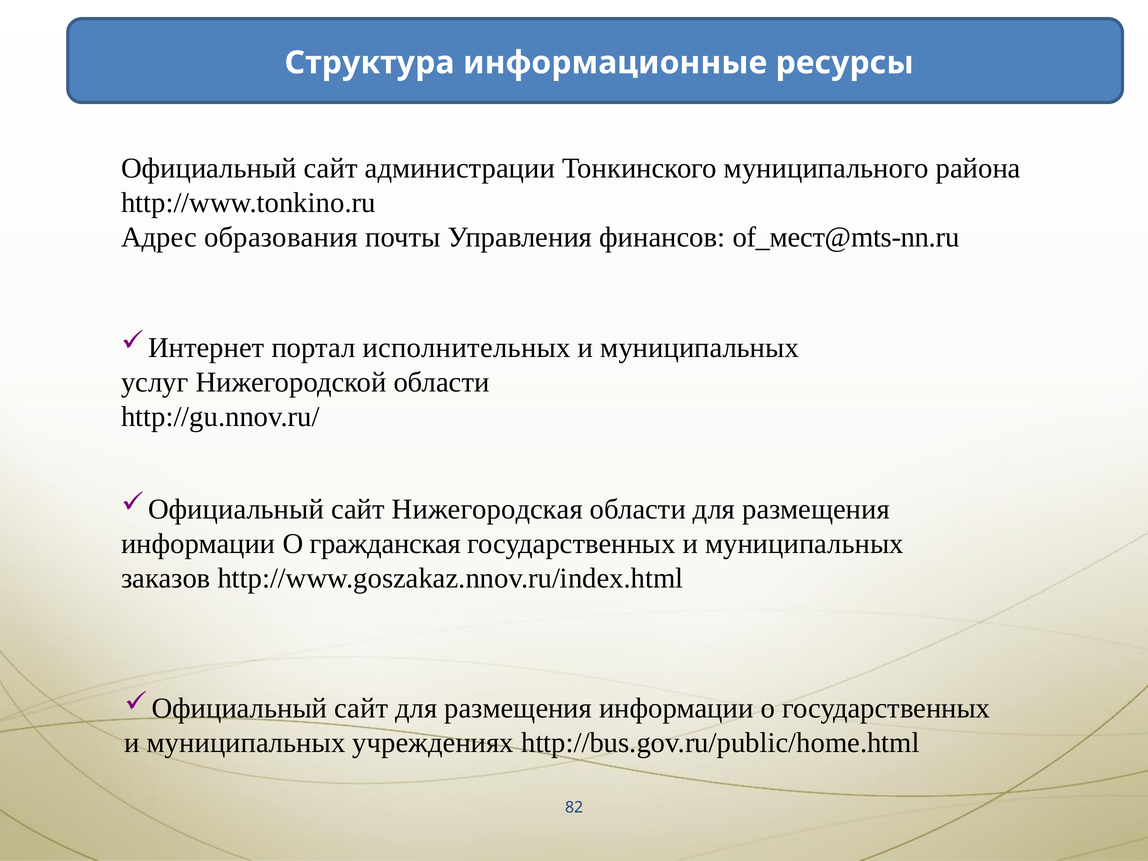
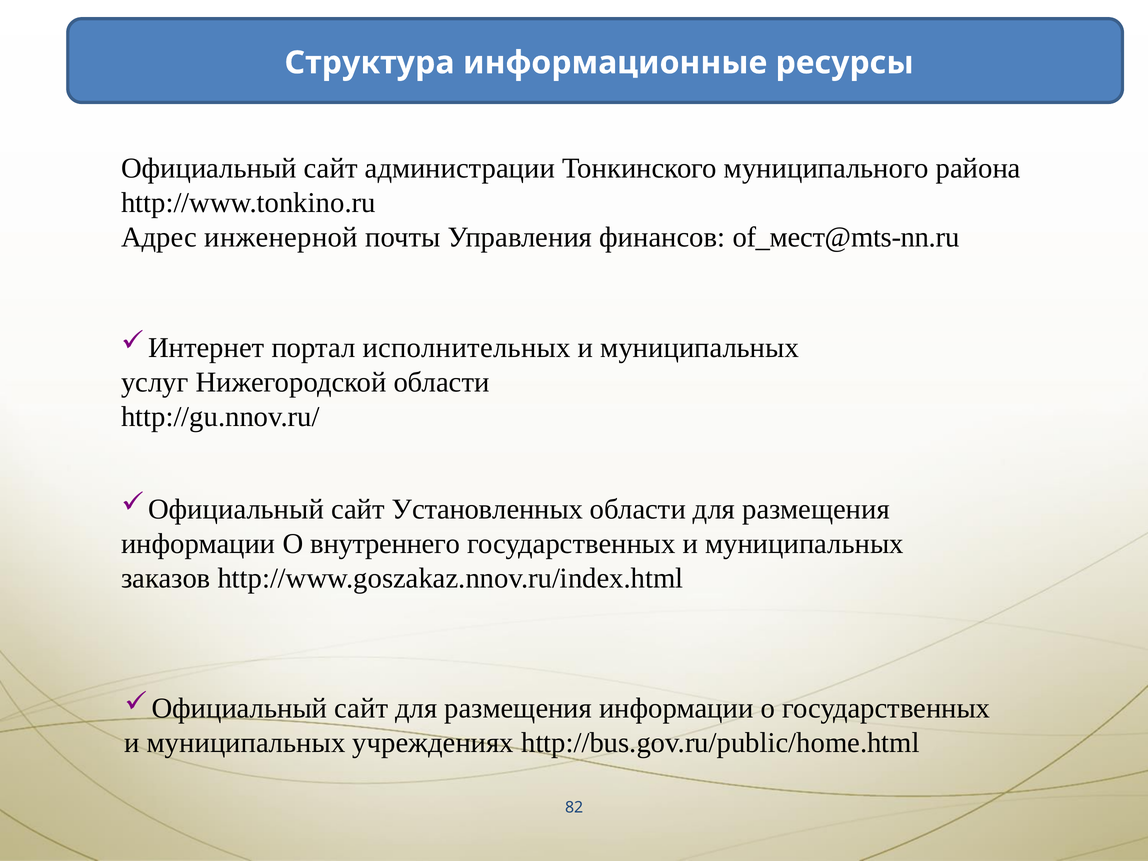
образования: образования -> инженерной (281, 237)
Нижегородская: Нижегородская -> Установленных (487, 509)
гражданская: гражданская -> внутреннего (385, 544)
